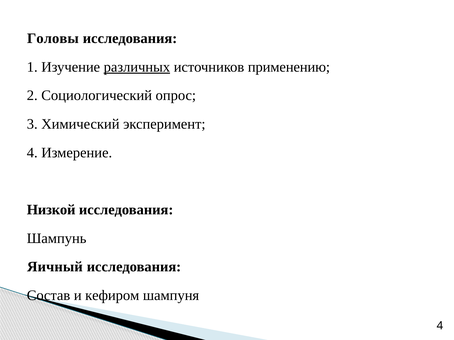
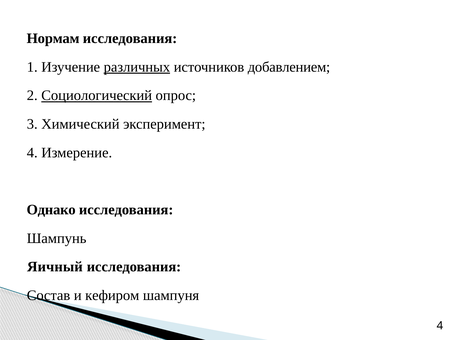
Головы: Головы -> Нормам (53, 38)
применению: применению -> добавлением (289, 67)
Социологический underline: none -> present (97, 96)
Низкой: Низкой -> Однако (51, 210)
